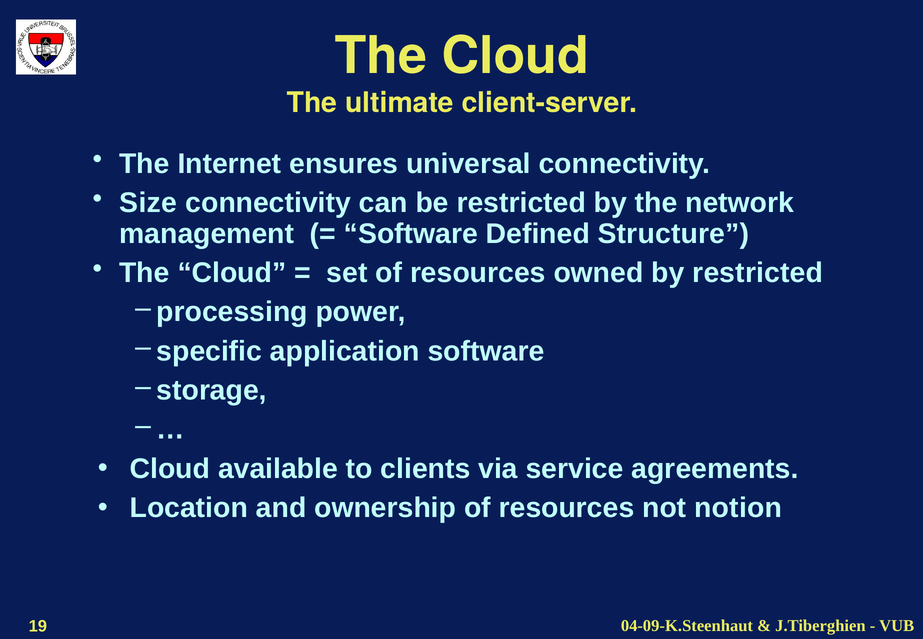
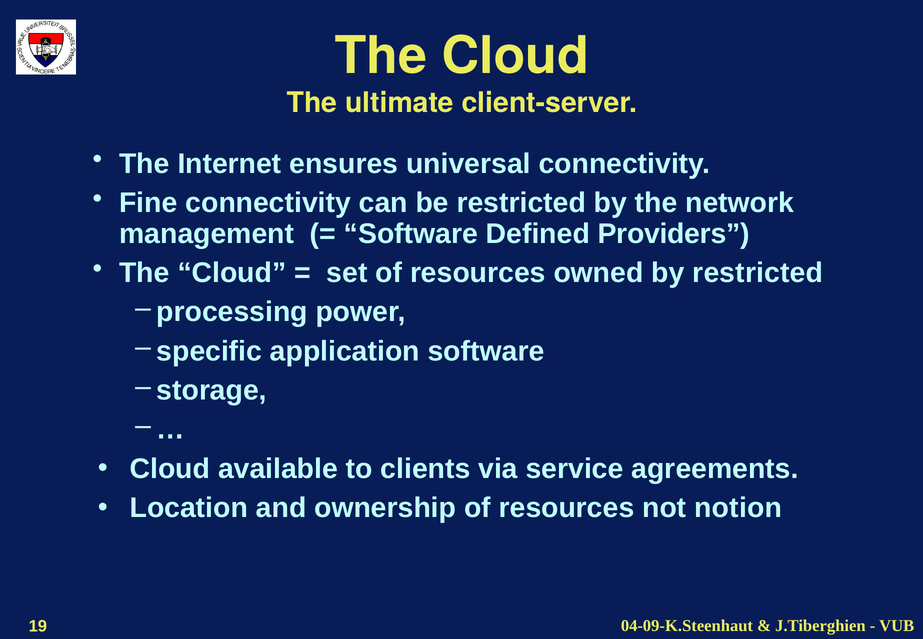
Size: Size -> Fine (148, 203)
Structure: Structure -> Providers (674, 234)
